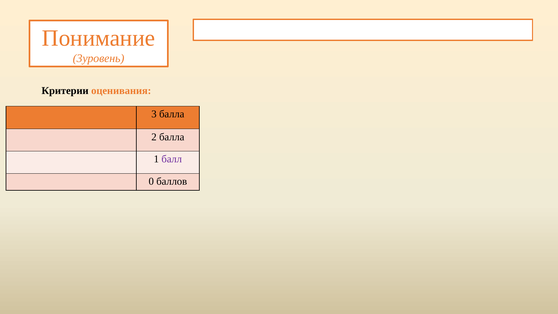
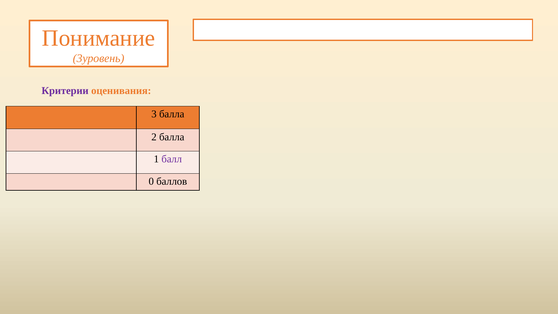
Критерии colour: black -> purple (65, 91)
